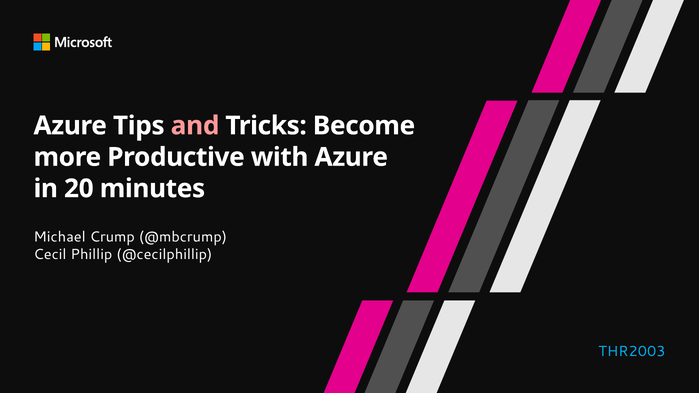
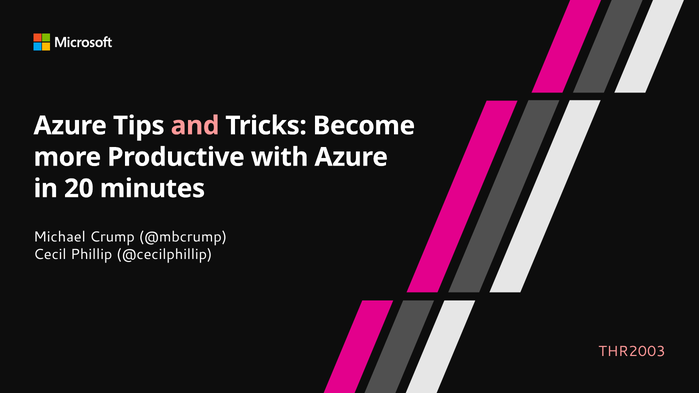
THR2003 colour: light blue -> pink (632, 352)
